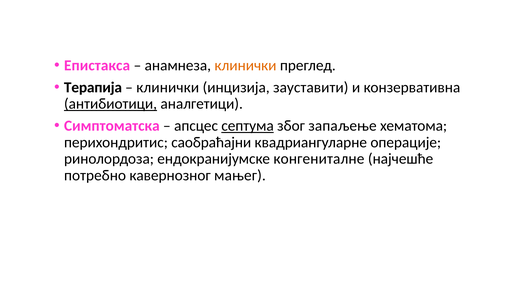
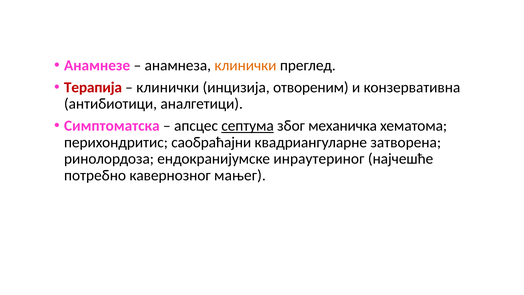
Епистакса: Епистакса -> Анамнезе (97, 65)
Терапија colour: black -> red (93, 87)
зауставити: зауставити -> отвореним (311, 87)
антибиотици underline: present -> none (111, 104)
запаљење: запаљење -> механичка (343, 126)
операције: операције -> затворена (406, 142)
конгениталне: конгениталне -> инраутериног (319, 159)
